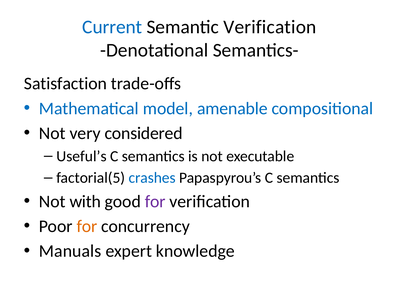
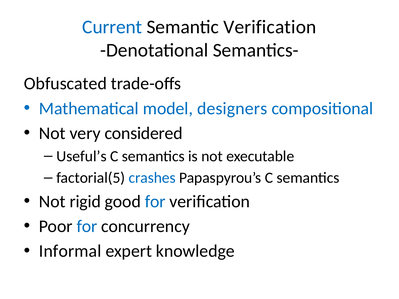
Satisfaction: Satisfaction -> Obfuscated (65, 84)
amenable: amenable -> designers (232, 109)
with: with -> rigid (85, 202)
for colour: purple -> blue (155, 202)
for colour: orange -> blue (87, 227)
Manuals: Manuals -> Informal (70, 251)
